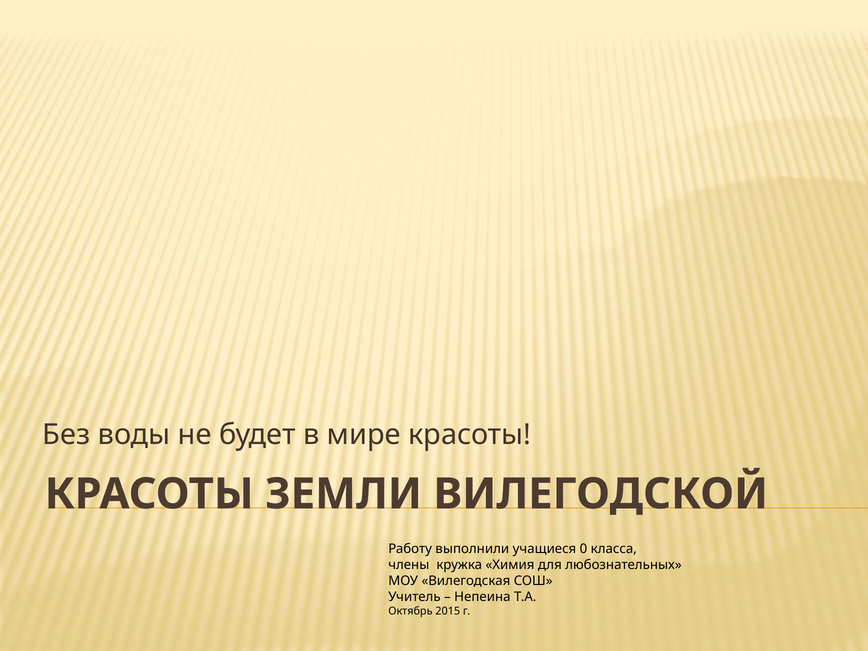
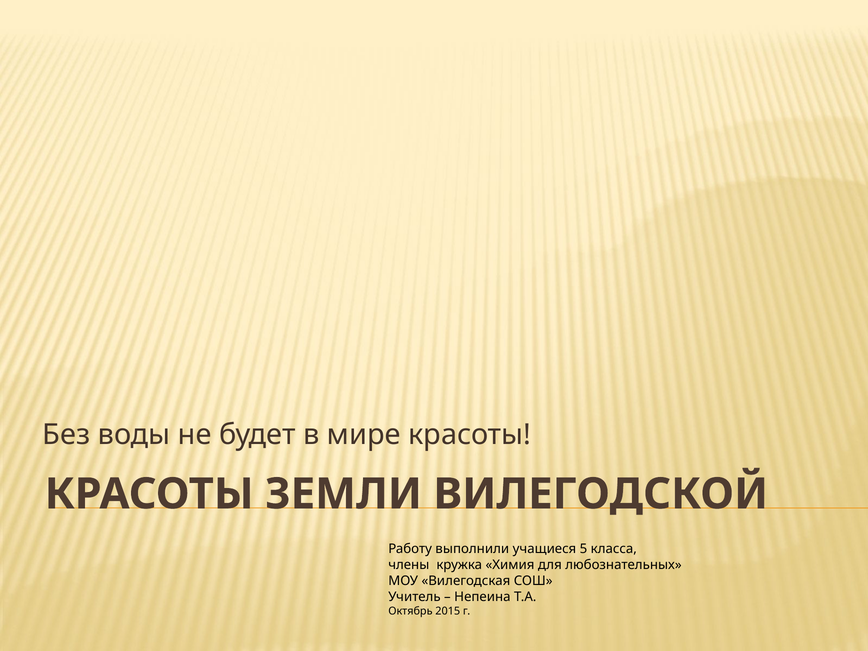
0: 0 -> 5 (584, 549)
